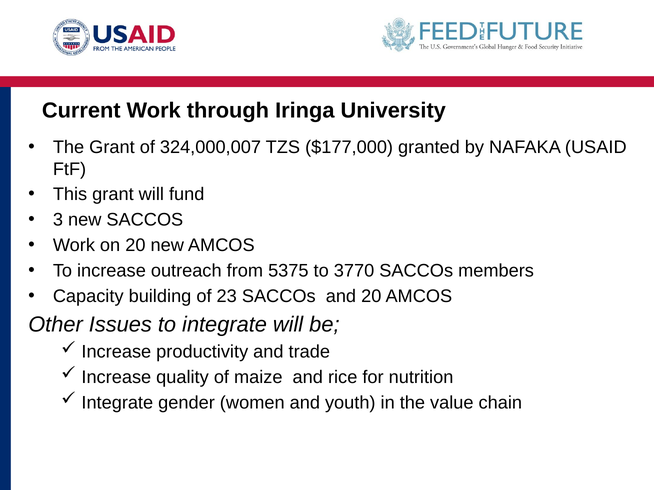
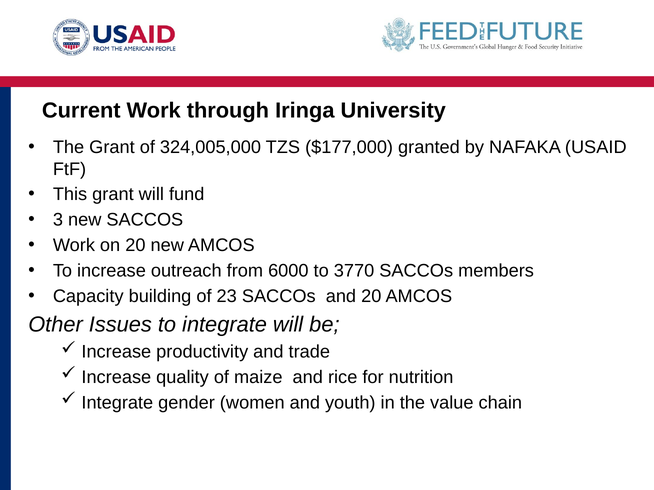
324,000,007: 324,000,007 -> 324,005,000 (210, 147)
5375: 5375 -> 6000 (288, 271)
